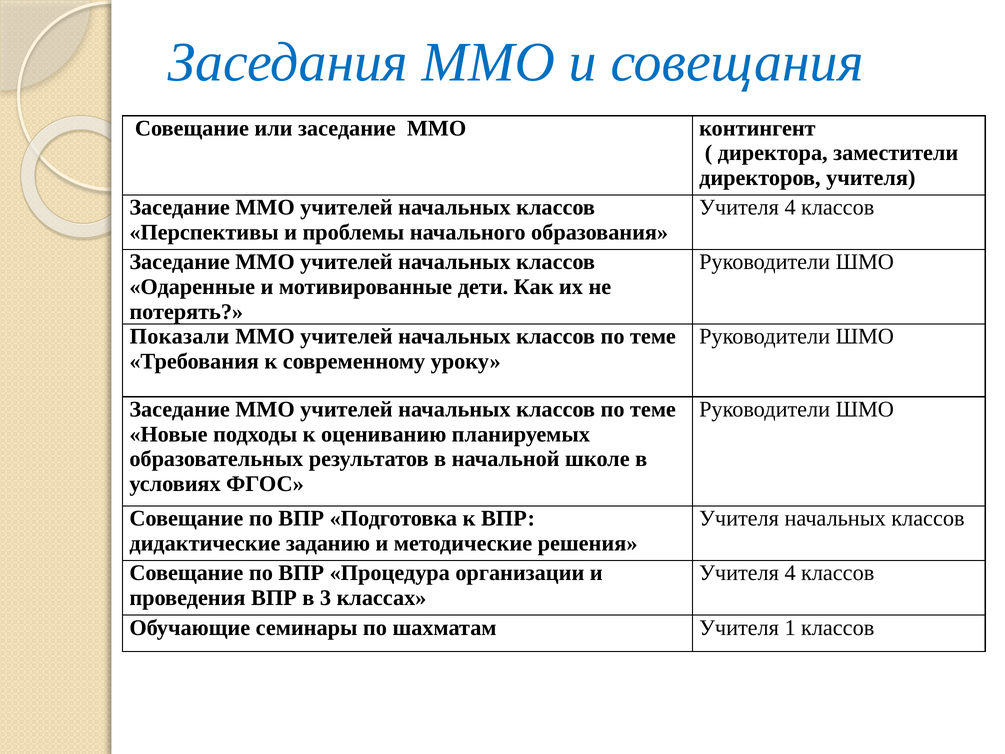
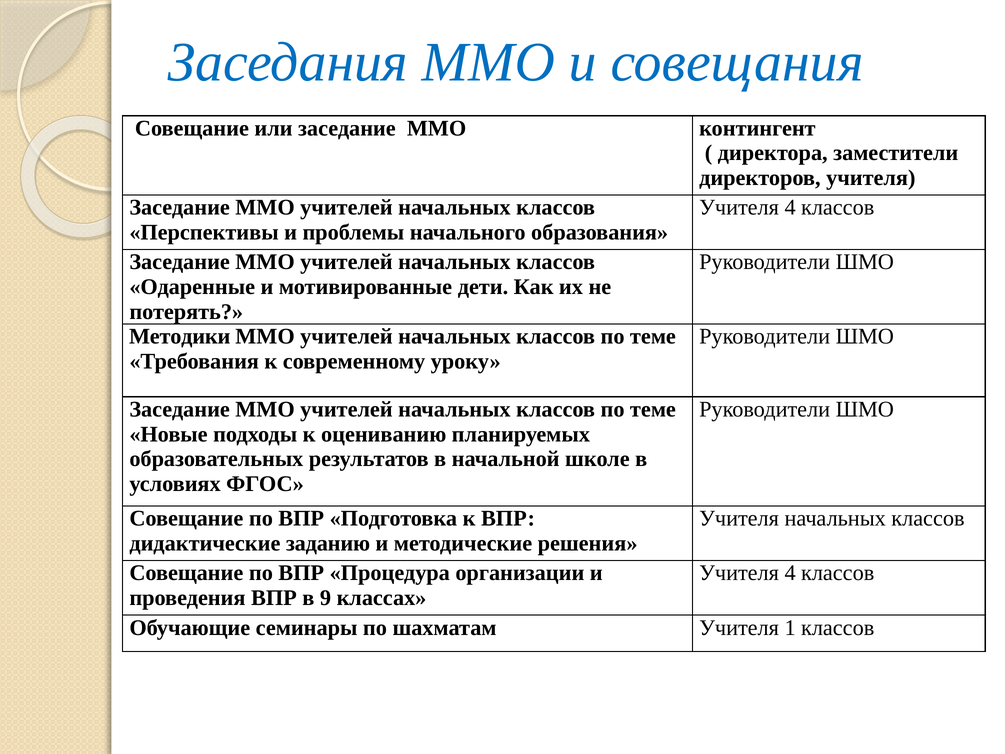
Показали: Показали -> Методики (180, 336)
3: 3 -> 9 (326, 598)
